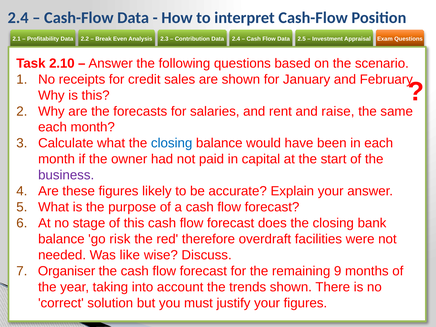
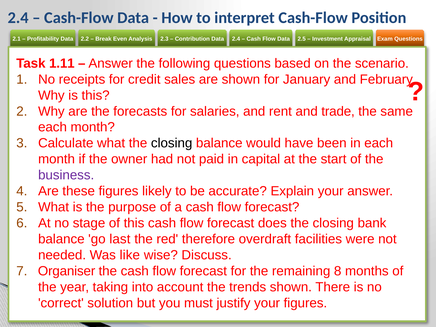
2.10: 2.10 -> 1.11 (62, 63)
raise: raise -> trade (338, 111)
closing colour: blue -> black (172, 143)
risk: risk -> last (120, 239)
9: 9 -> 8 (338, 271)
